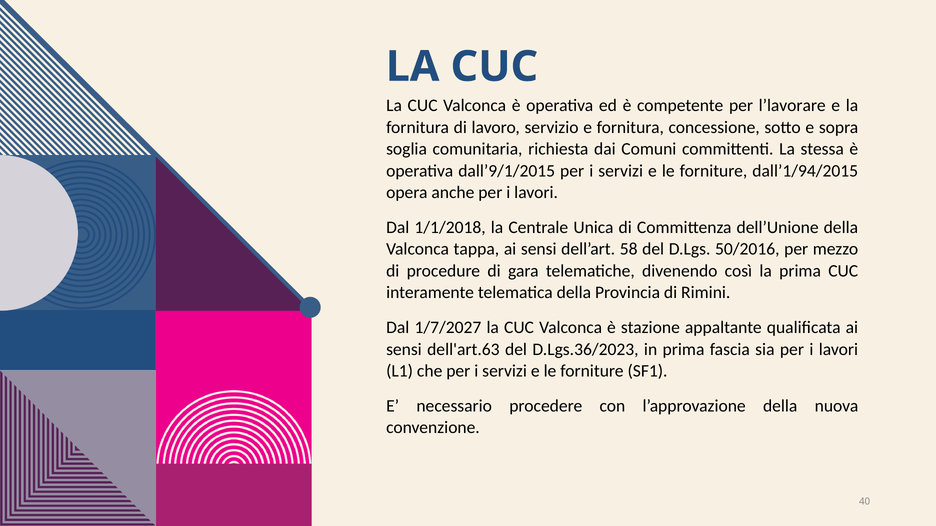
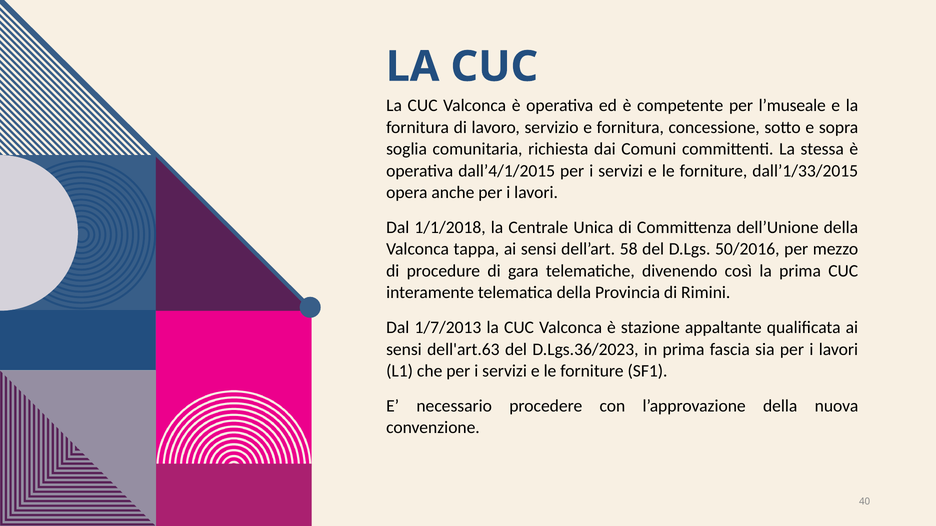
l’lavorare: l’lavorare -> l’museale (792, 106)
dall’9/1/2015: dall’9/1/2015 -> dall’4/1/2015 (507, 171)
dall’1/94/2015: dall’1/94/2015 -> dall’1/33/2015 (805, 171)
1/7/2027: 1/7/2027 -> 1/7/2013 (448, 328)
